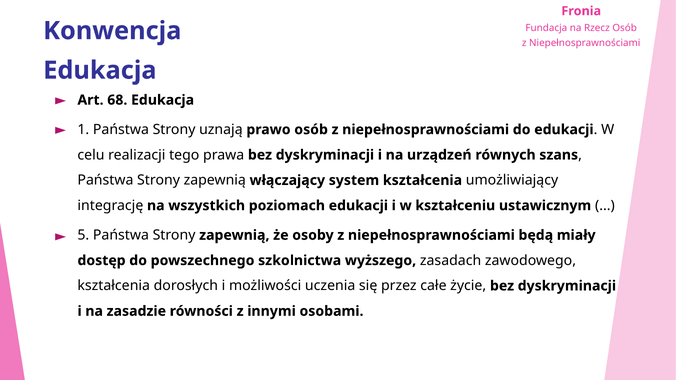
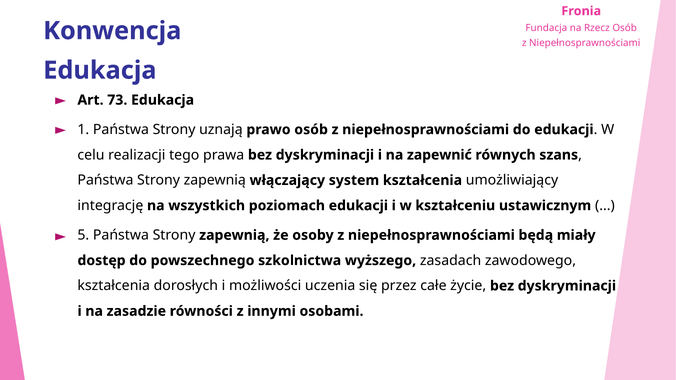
68: 68 -> 73 (117, 100)
urządzeń: urządzeń -> zapewnić (439, 155)
